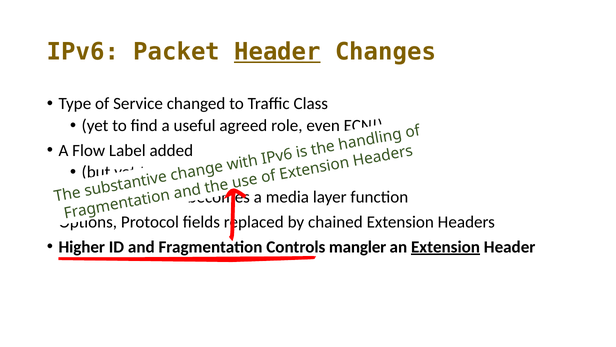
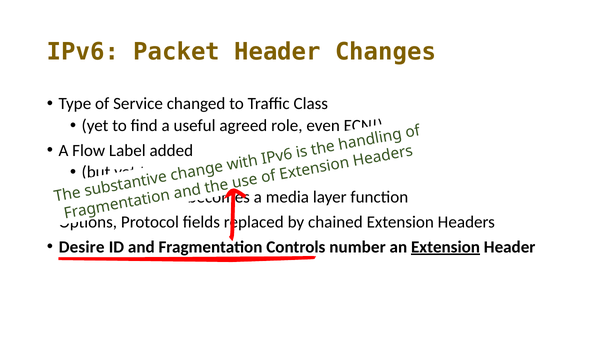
Header underline: present -> none (277, 52)
Higher: Higher -> Desire (82, 247)
mangler: mangler -> number (357, 247)
